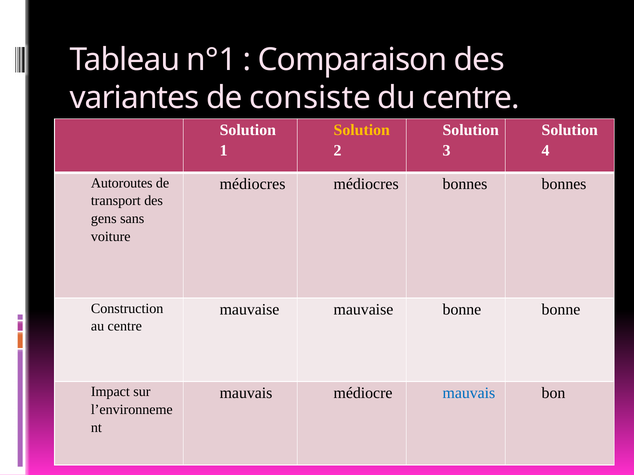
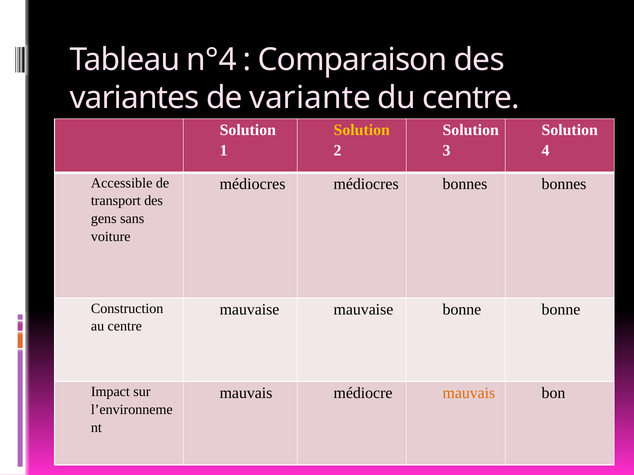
n°1: n°1 -> n°4 (212, 60)
consiste: consiste -> variante (310, 98)
Autoroutes: Autoroutes -> Accessible (122, 183)
mauvais colour: blue -> orange (469, 394)
